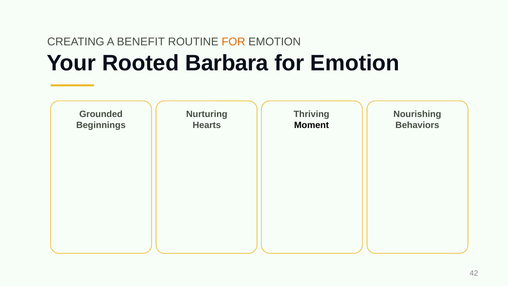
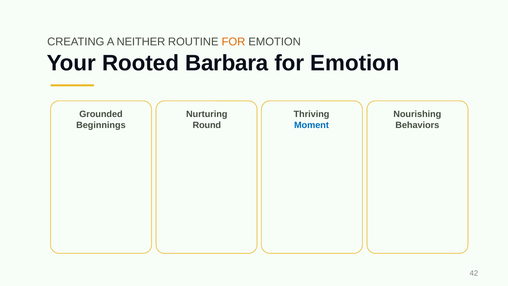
BENEFIT: BENEFIT -> NEITHER (141, 42)
Hearts: Hearts -> Round (207, 125)
Moment colour: black -> blue (311, 125)
